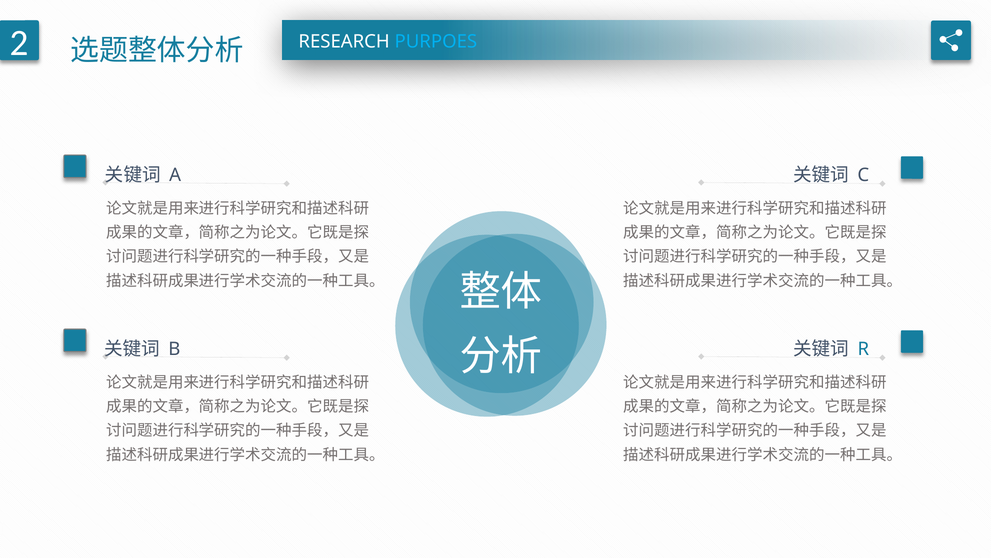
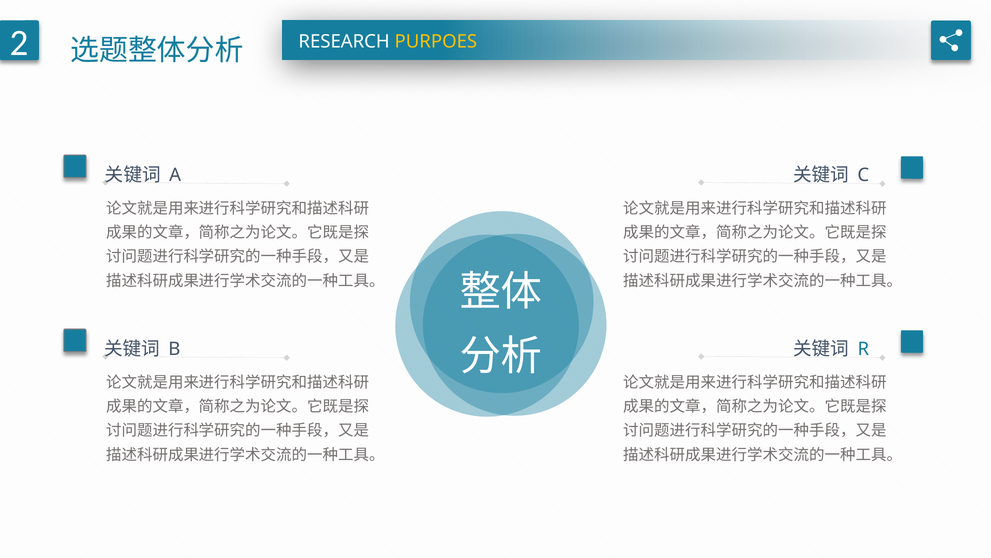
PURPOES colour: light blue -> yellow (436, 41)
